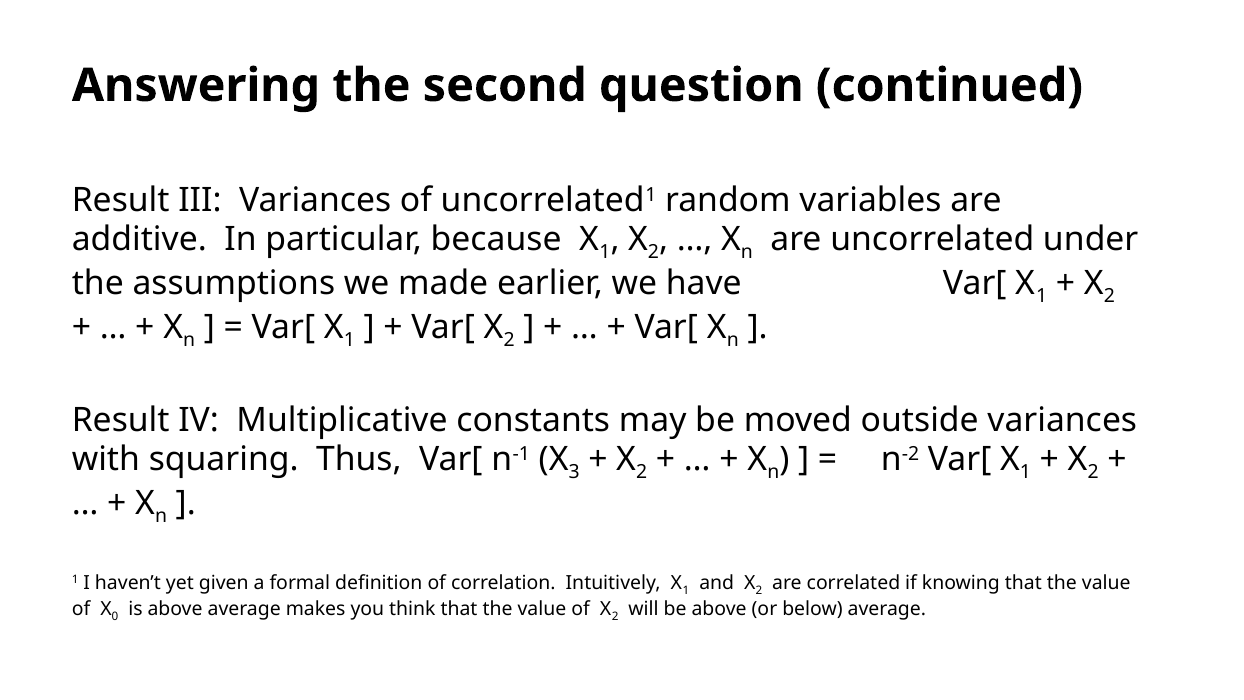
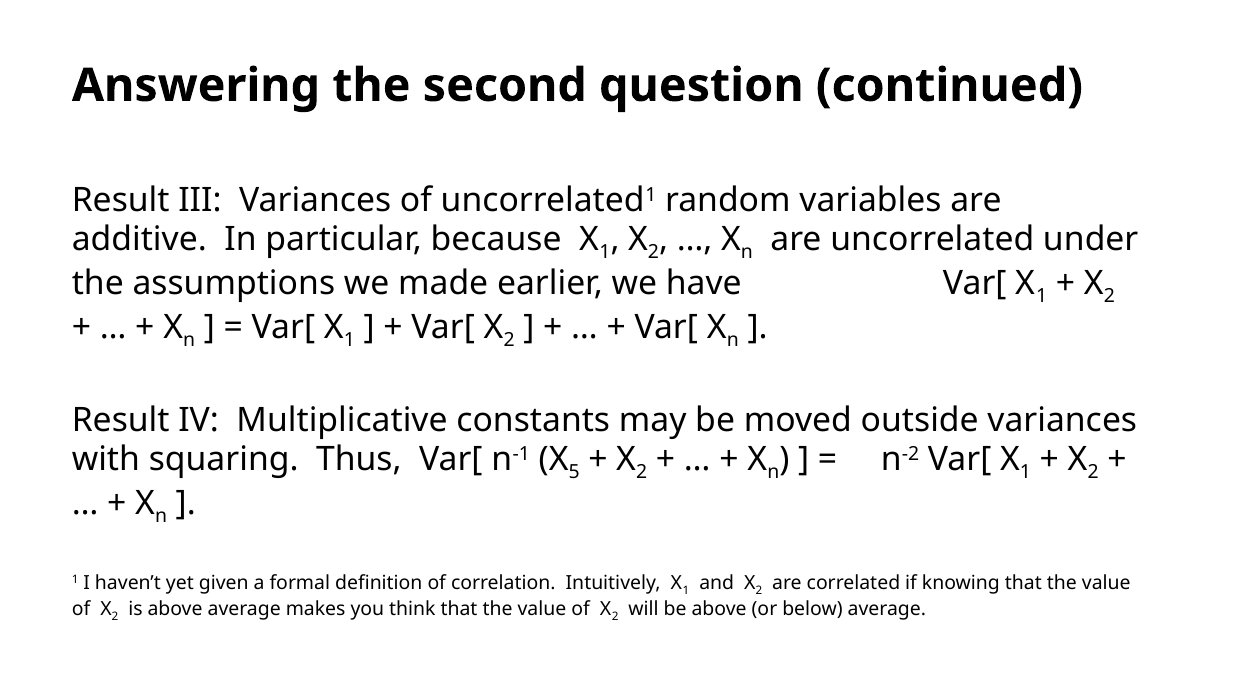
3: 3 -> 5 (574, 472)
0: 0 -> 2 (115, 616)
